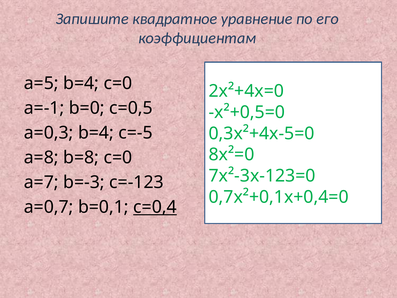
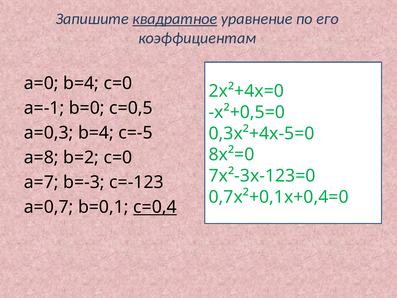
квадратное underline: none -> present (175, 19)
a=5: a=5 -> a=0 (41, 83)
b=8: b=8 -> b=2 (81, 157)
